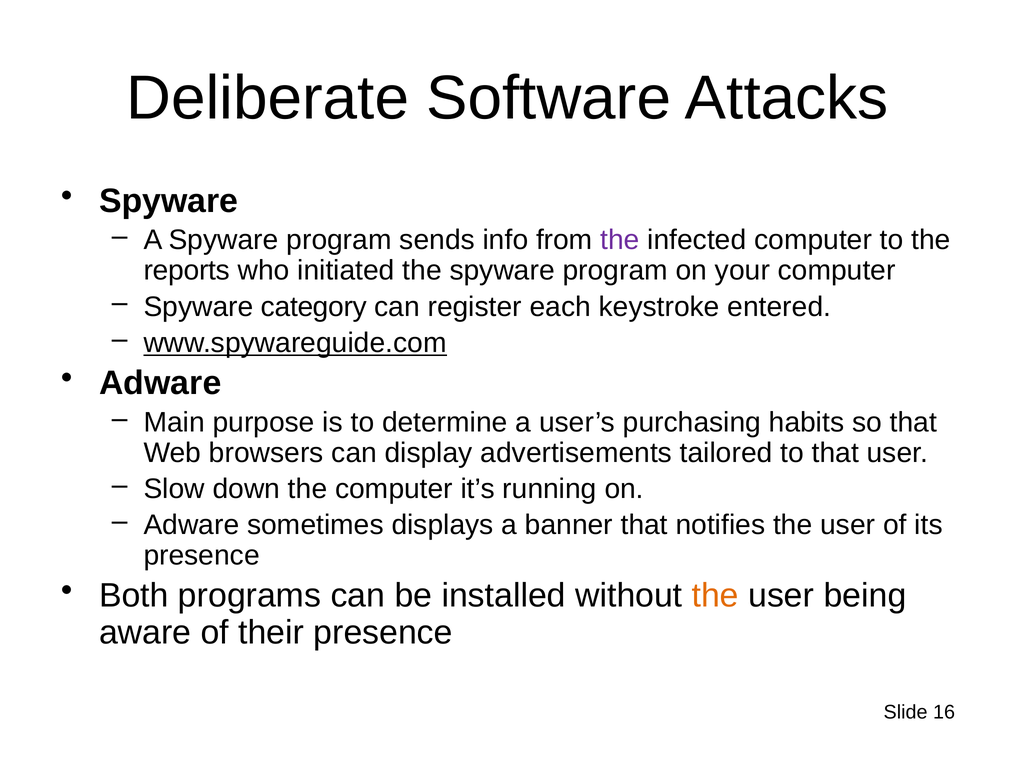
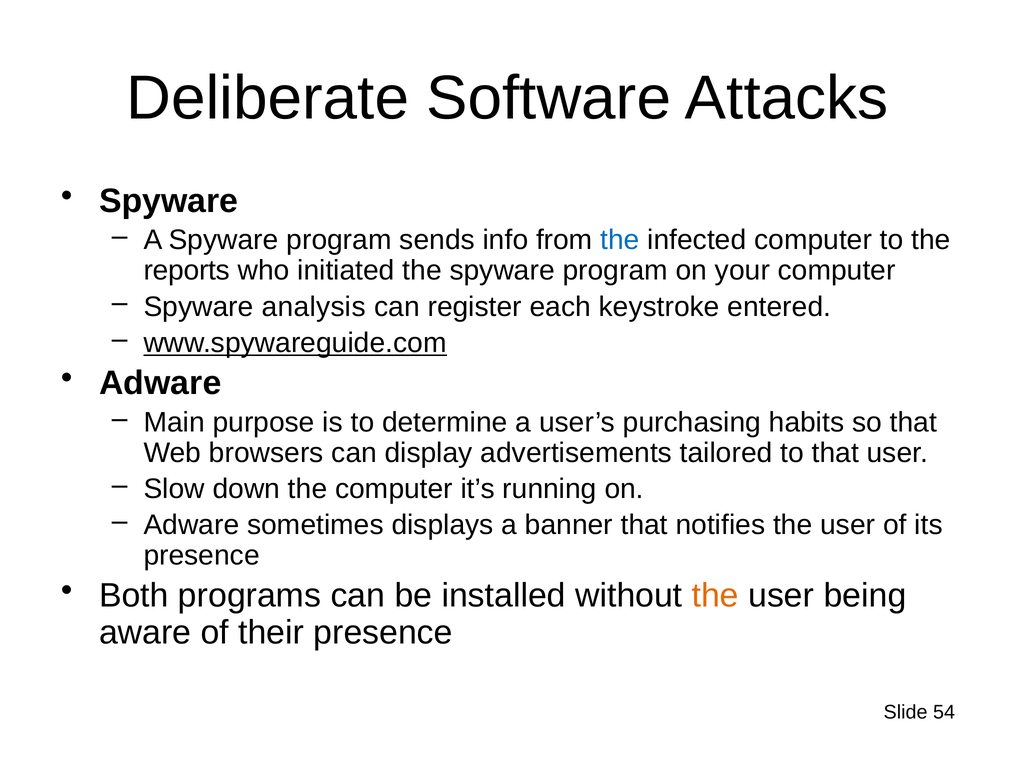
the colour: purple -> blue (620, 240)
category: category -> analysis (314, 307)
16: 16 -> 54 (944, 712)
